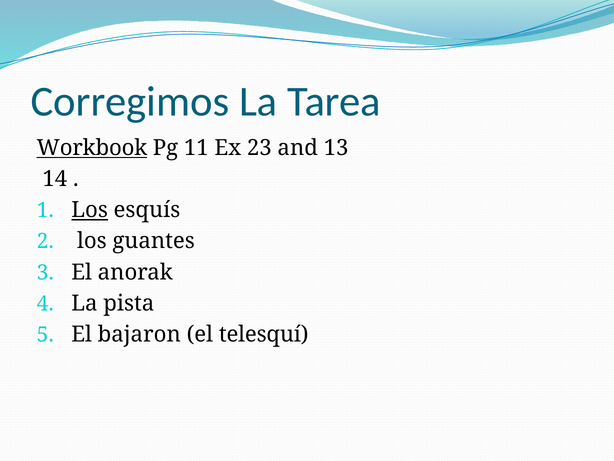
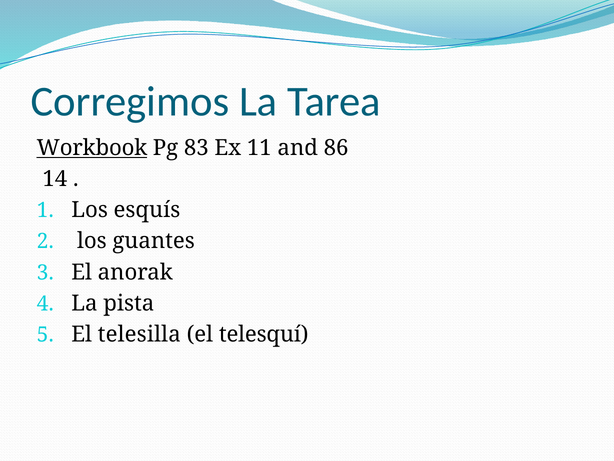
11: 11 -> 83 (196, 148)
23: 23 -> 11 (259, 148)
13: 13 -> 86 (336, 148)
Los underline: present -> none (90, 210)
bajaron: bajaron -> telesilla (139, 334)
